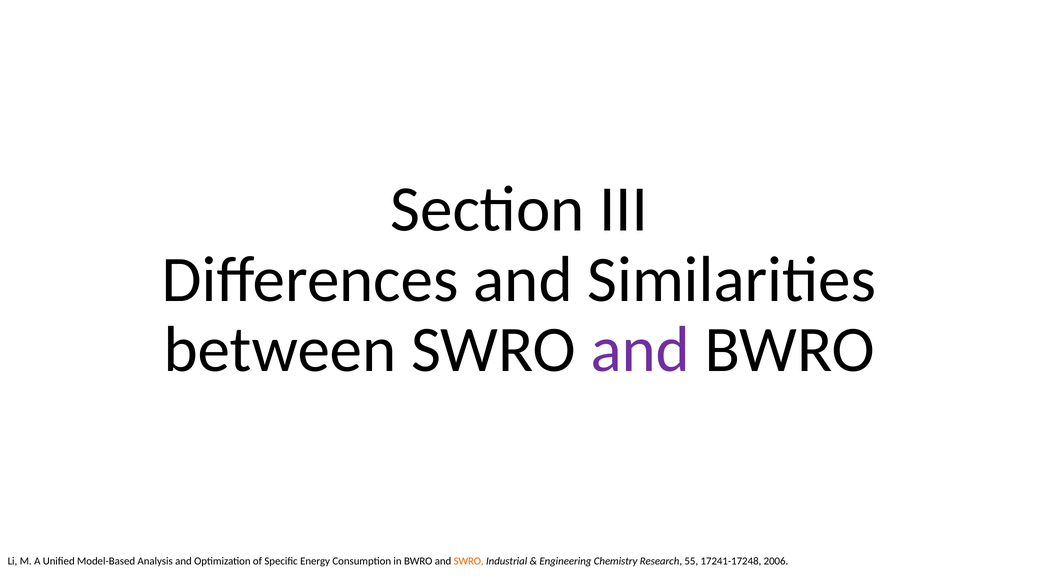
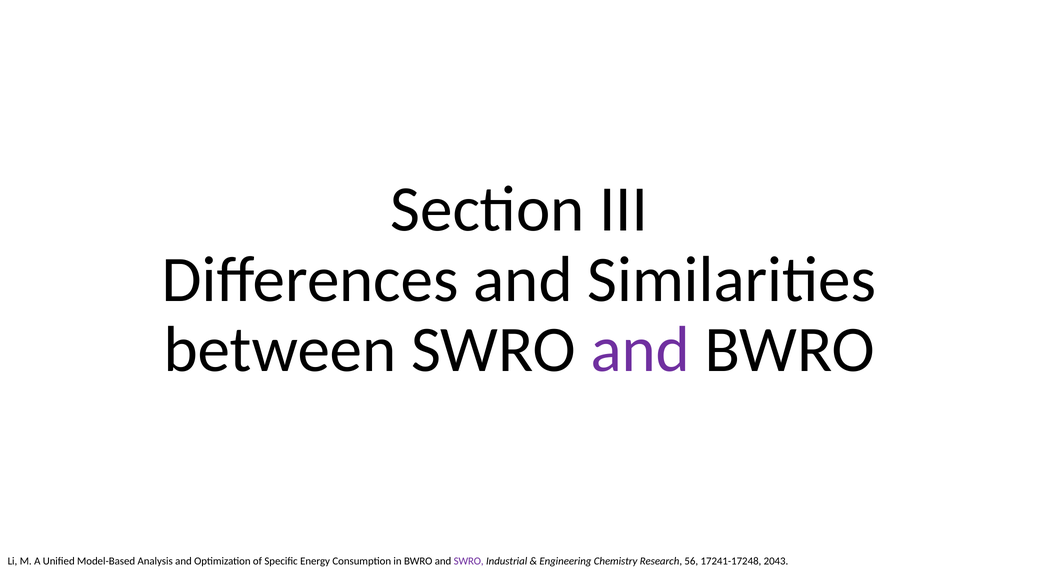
SWRO colour: orange -> purple (469, 561)
55: 55 -> 56 (691, 561)
2006: 2006 -> 2043 (776, 561)
